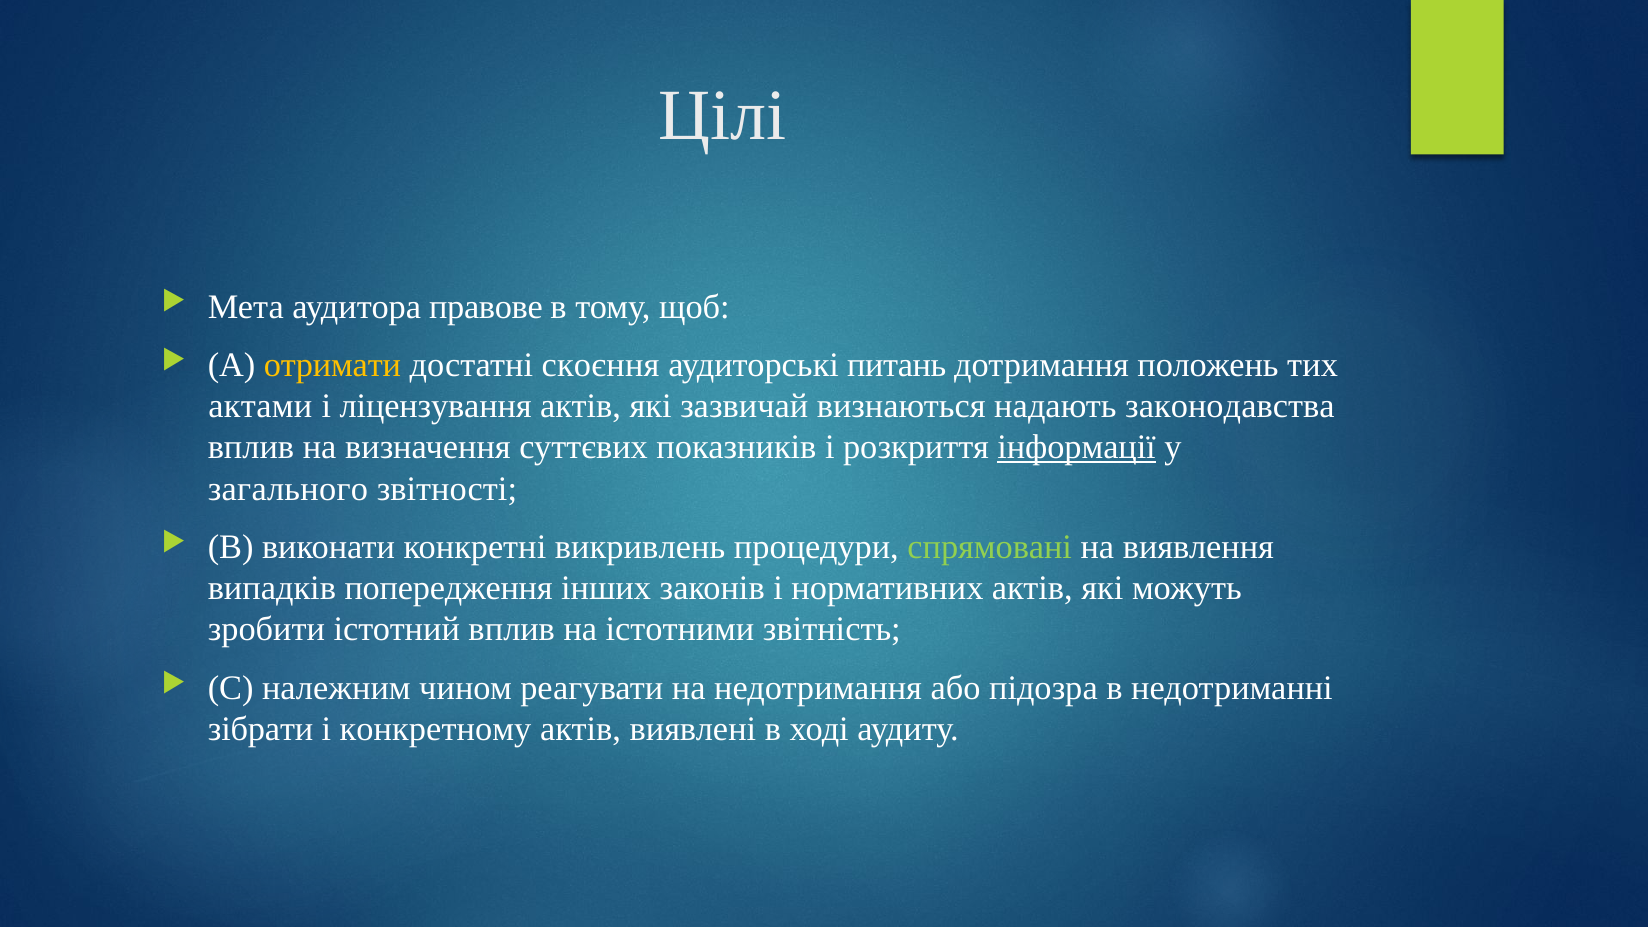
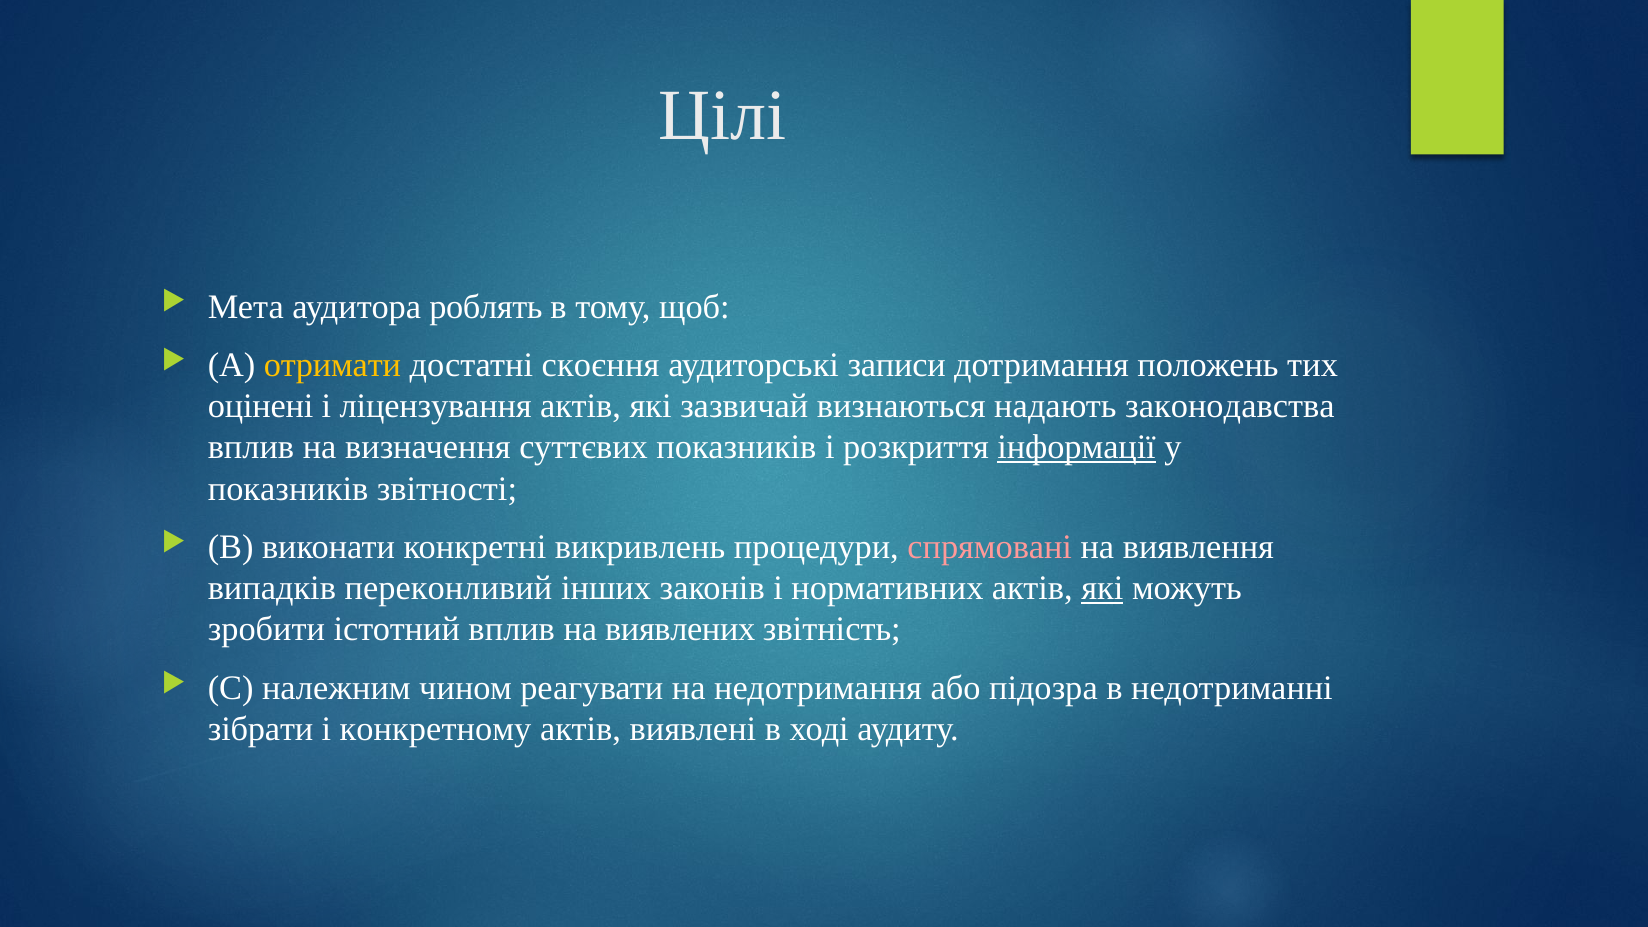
правове: правове -> роблять (486, 307)
питань: питань -> записи (897, 365)
актами: актами -> оцінені (261, 406)
загального: загального -> показників (288, 489)
спрямовані colour: light green -> pink (990, 547)
попередження: попередження -> переконливий (448, 588)
які underline: none -> present (1102, 588)
істотними: істотними -> виявлених (680, 630)
